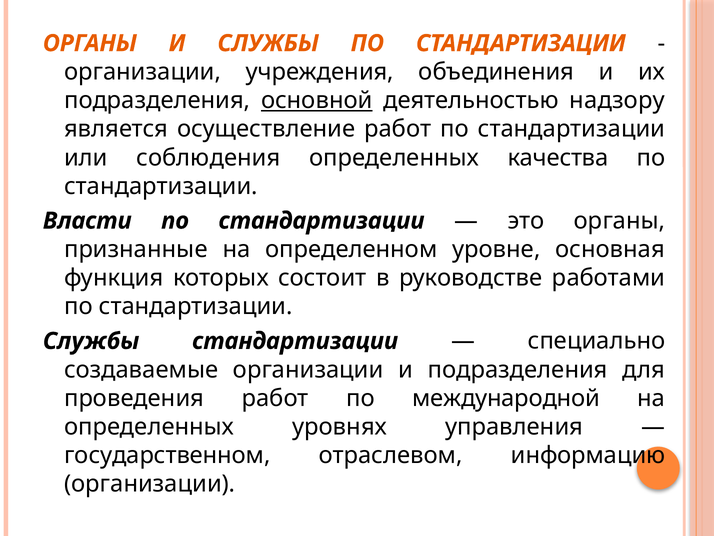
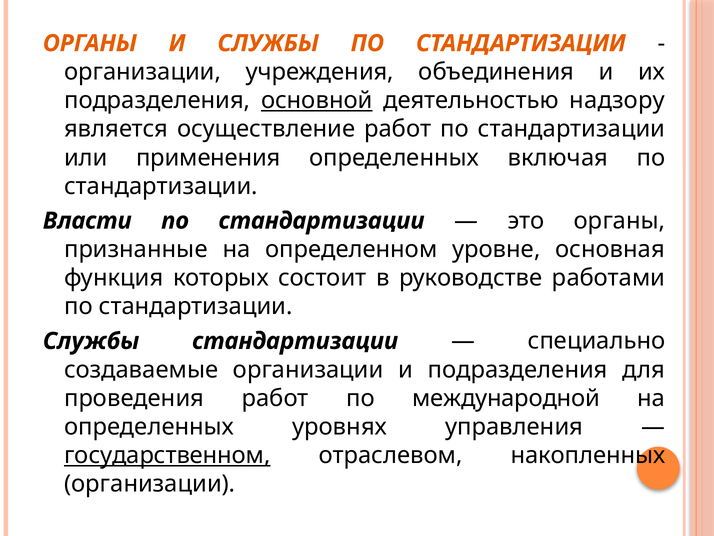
соблюдения: соблюдения -> применения (208, 158)
качества: качества -> включая (558, 158)
государственном underline: none -> present (167, 455)
информацию: информацию -> накопленных (588, 455)
